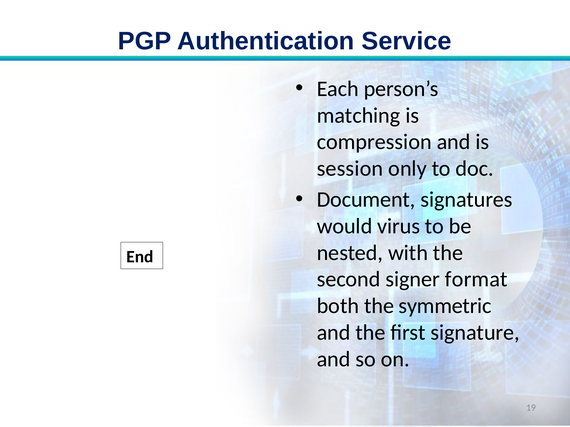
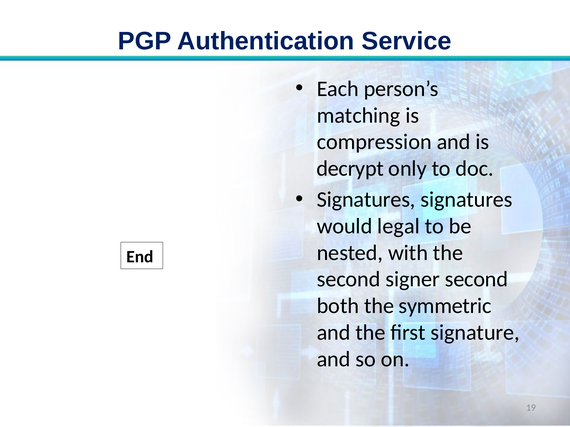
session: session -> decrypt (350, 169)
Document: Document -> Signatures (366, 200)
virus: virus -> legal (399, 226)
signer format: format -> second (476, 280)
